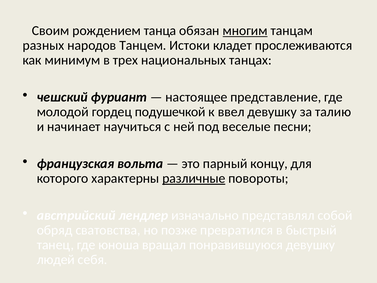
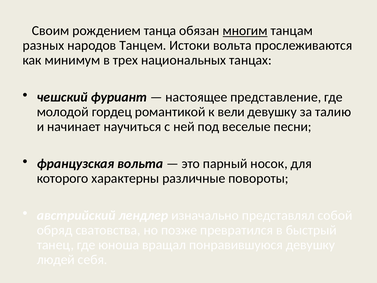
Истоки кладет: кладет -> вольта (232, 45)
подушечкой: подушечкой -> романтикой (170, 112)
ввел: ввел -> вели (231, 112)
концу: концу -> носок (269, 164)
различные underline: present -> none (194, 178)
